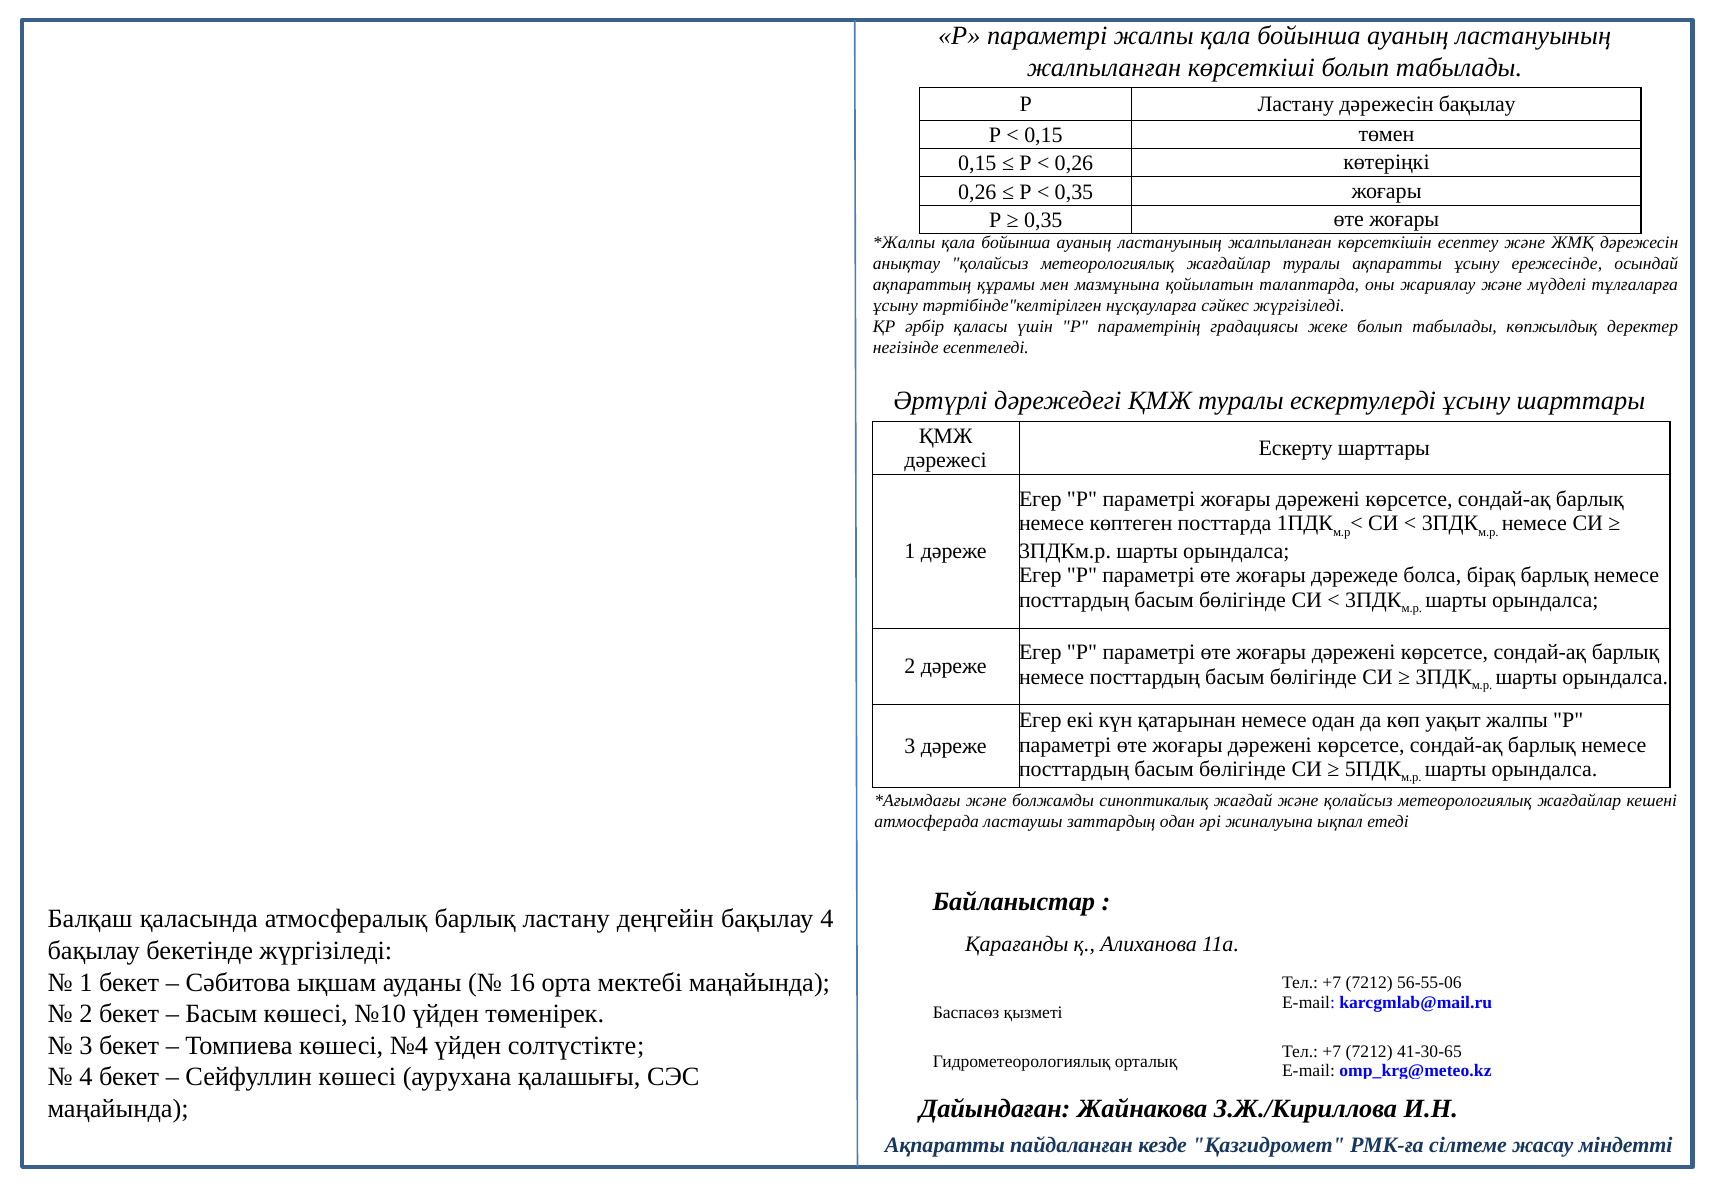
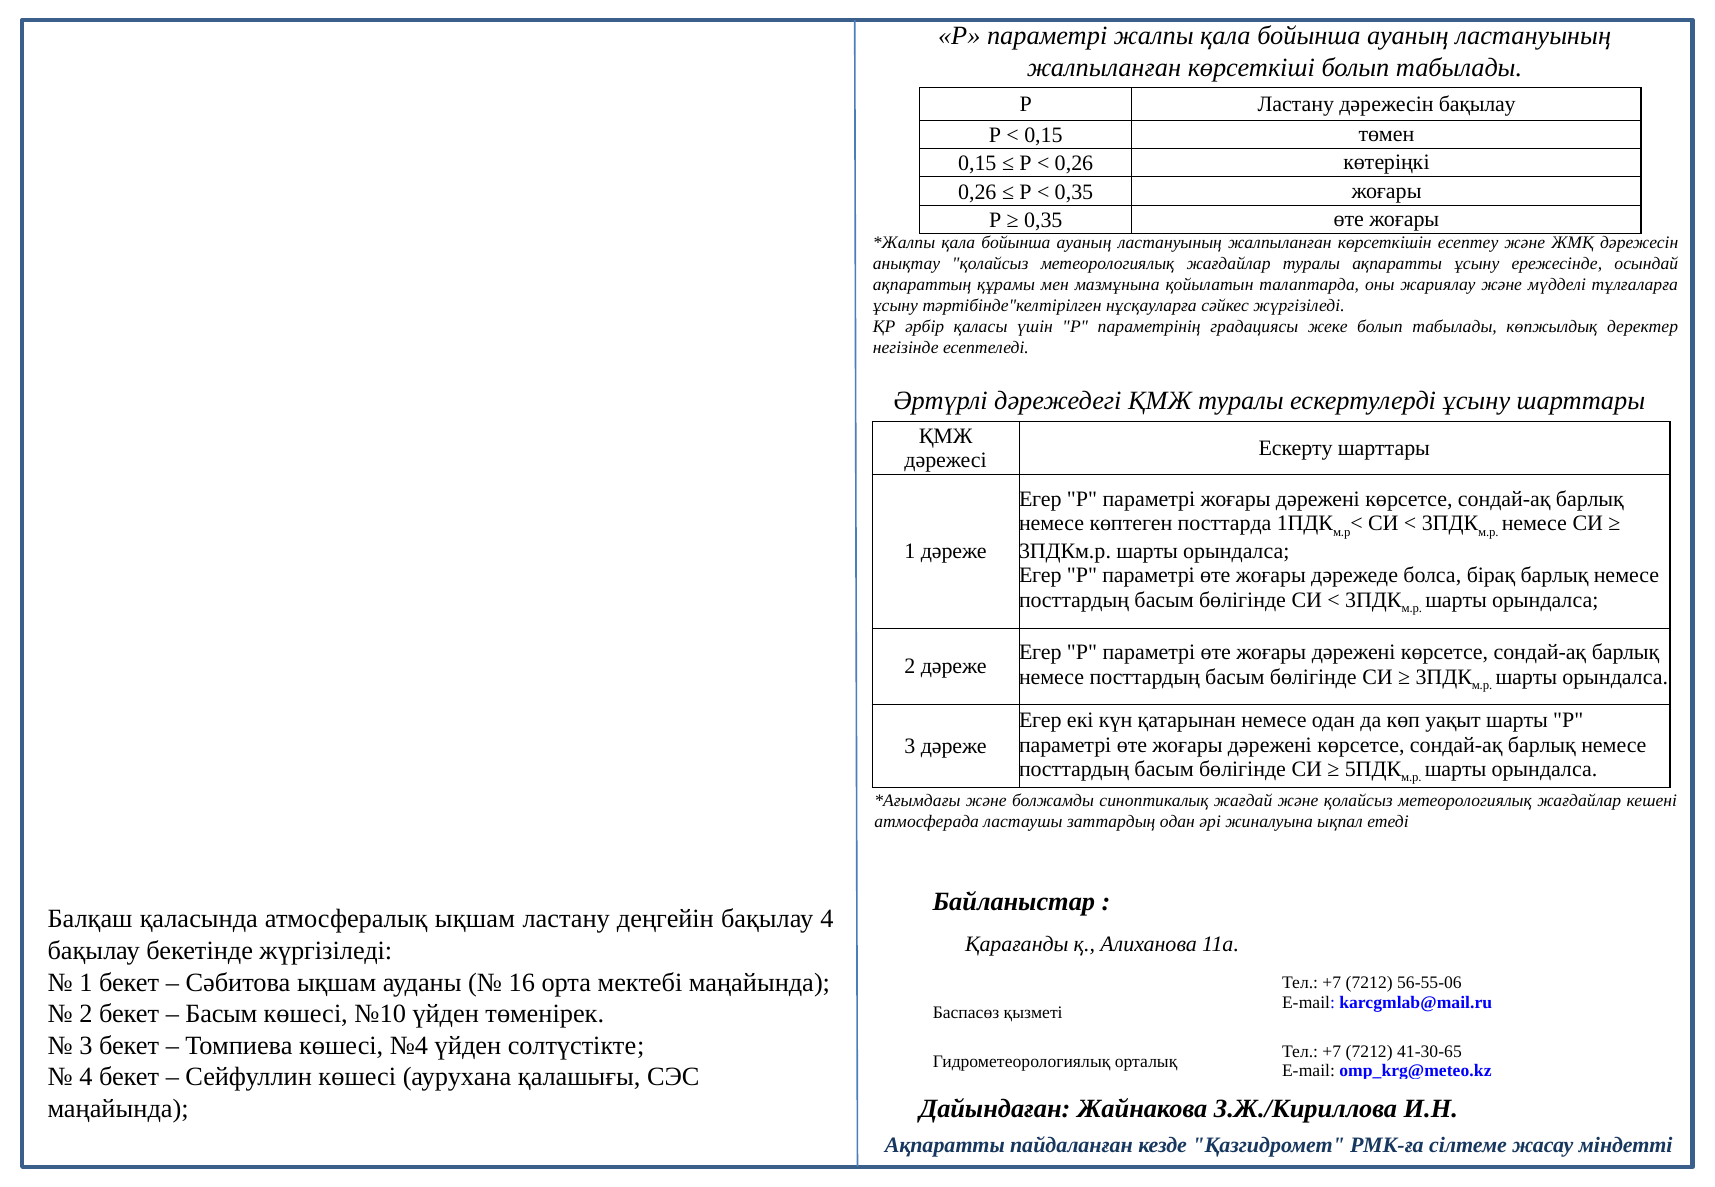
уақыт жалпы: жалпы -> шарты (1517, 721)
атмосфералық барлық: барлық -> ықшам (475, 919)
